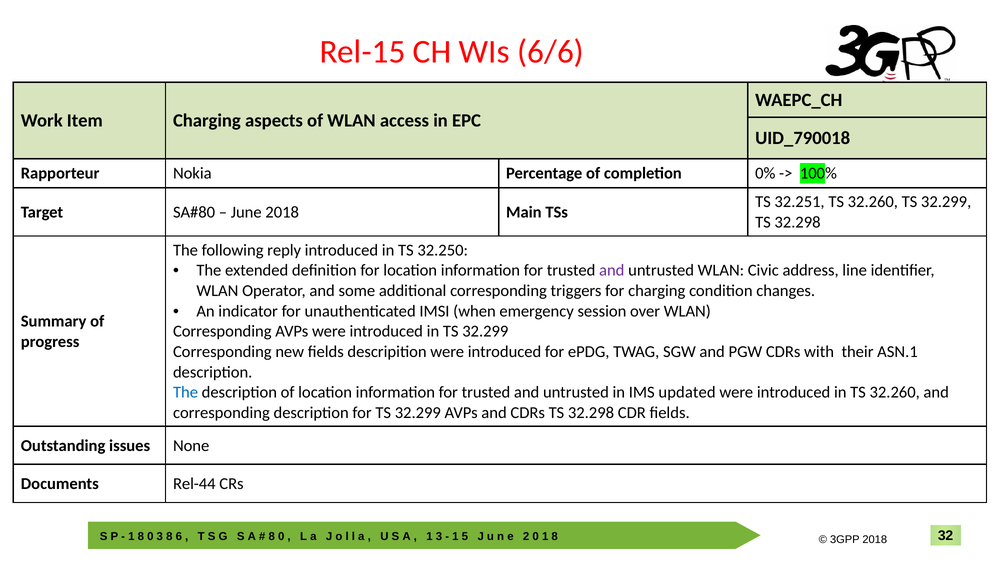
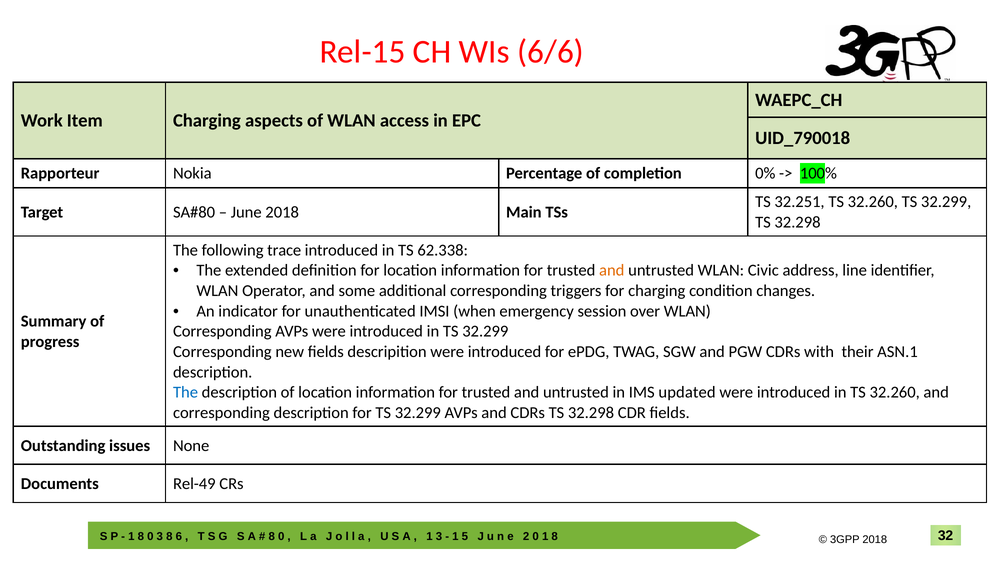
reply: reply -> trace (284, 250)
32.250: 32.250 -> 62.338 (443, 250)
and colour: purple -> orange (612, 270)
Rel-44: Rel-44 -> Rel-49 (194, 483)
